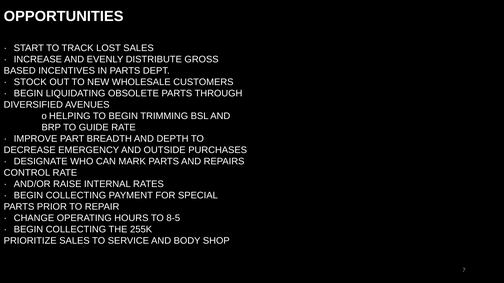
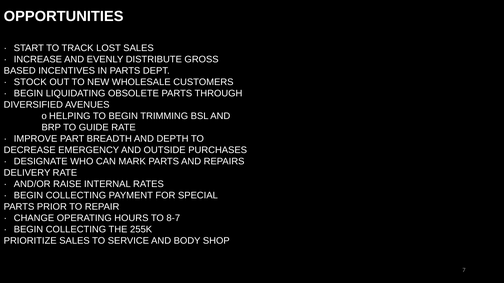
CONTROL: CONTROL -> DELIVERY (27, 173)
8-5: 8-5 -> 8-7 (173, 218)
